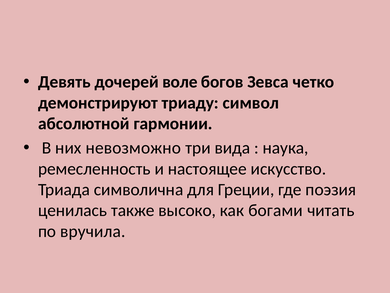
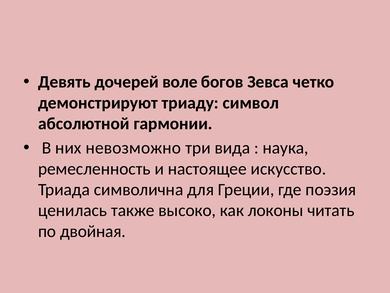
богами: богами -> локоны (276, 210)
вручила: вручила -> двойная (93, 231)
